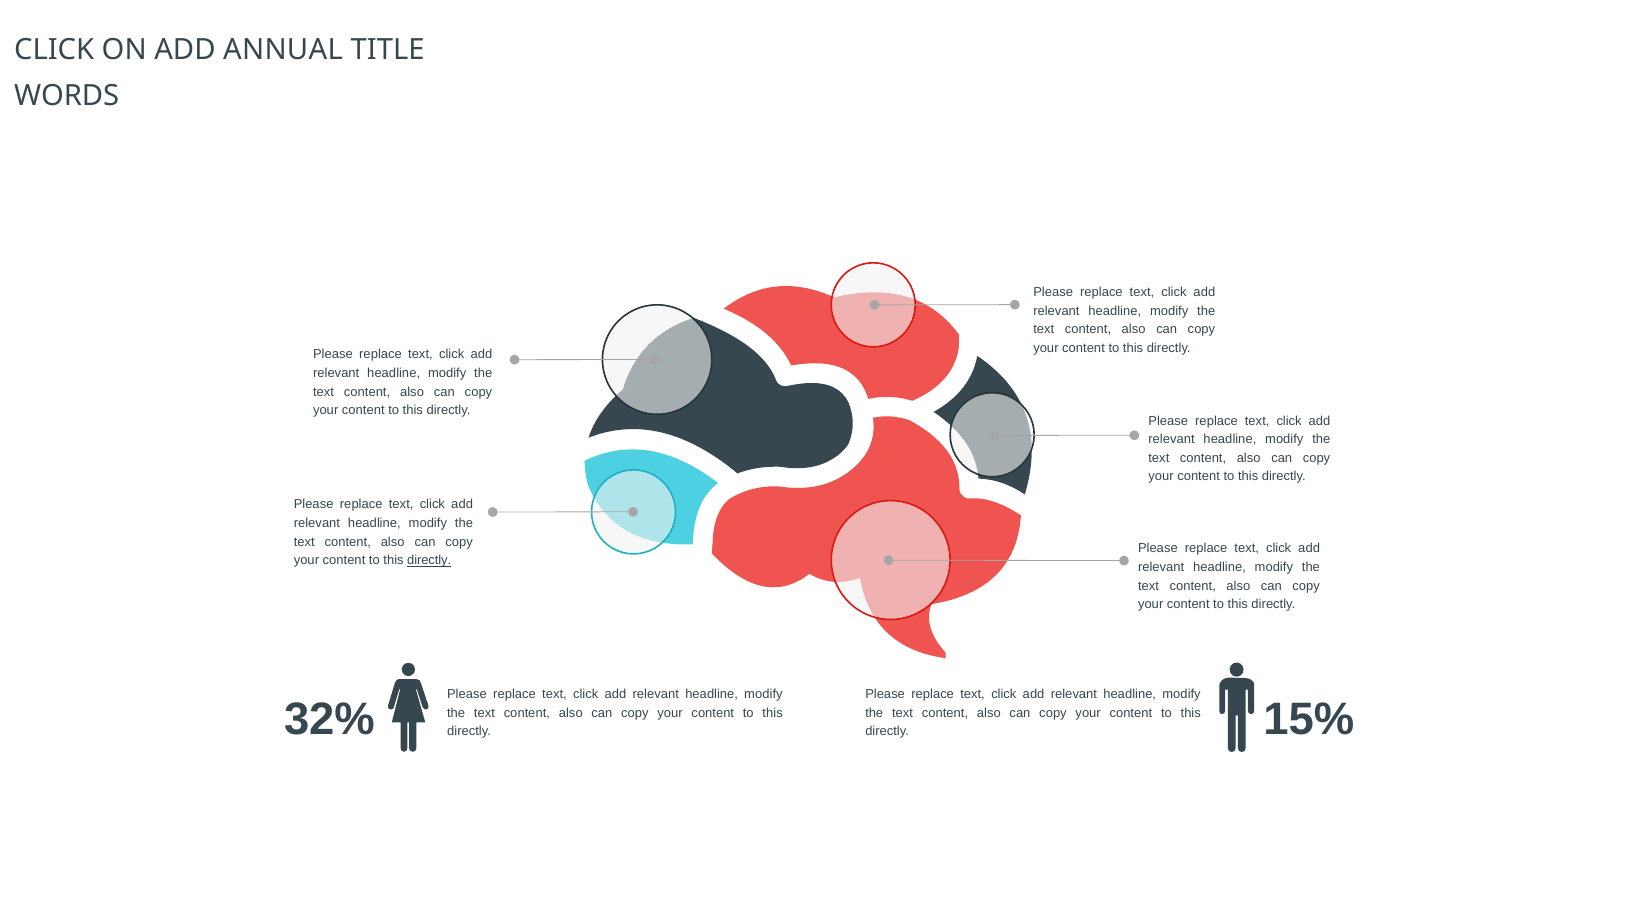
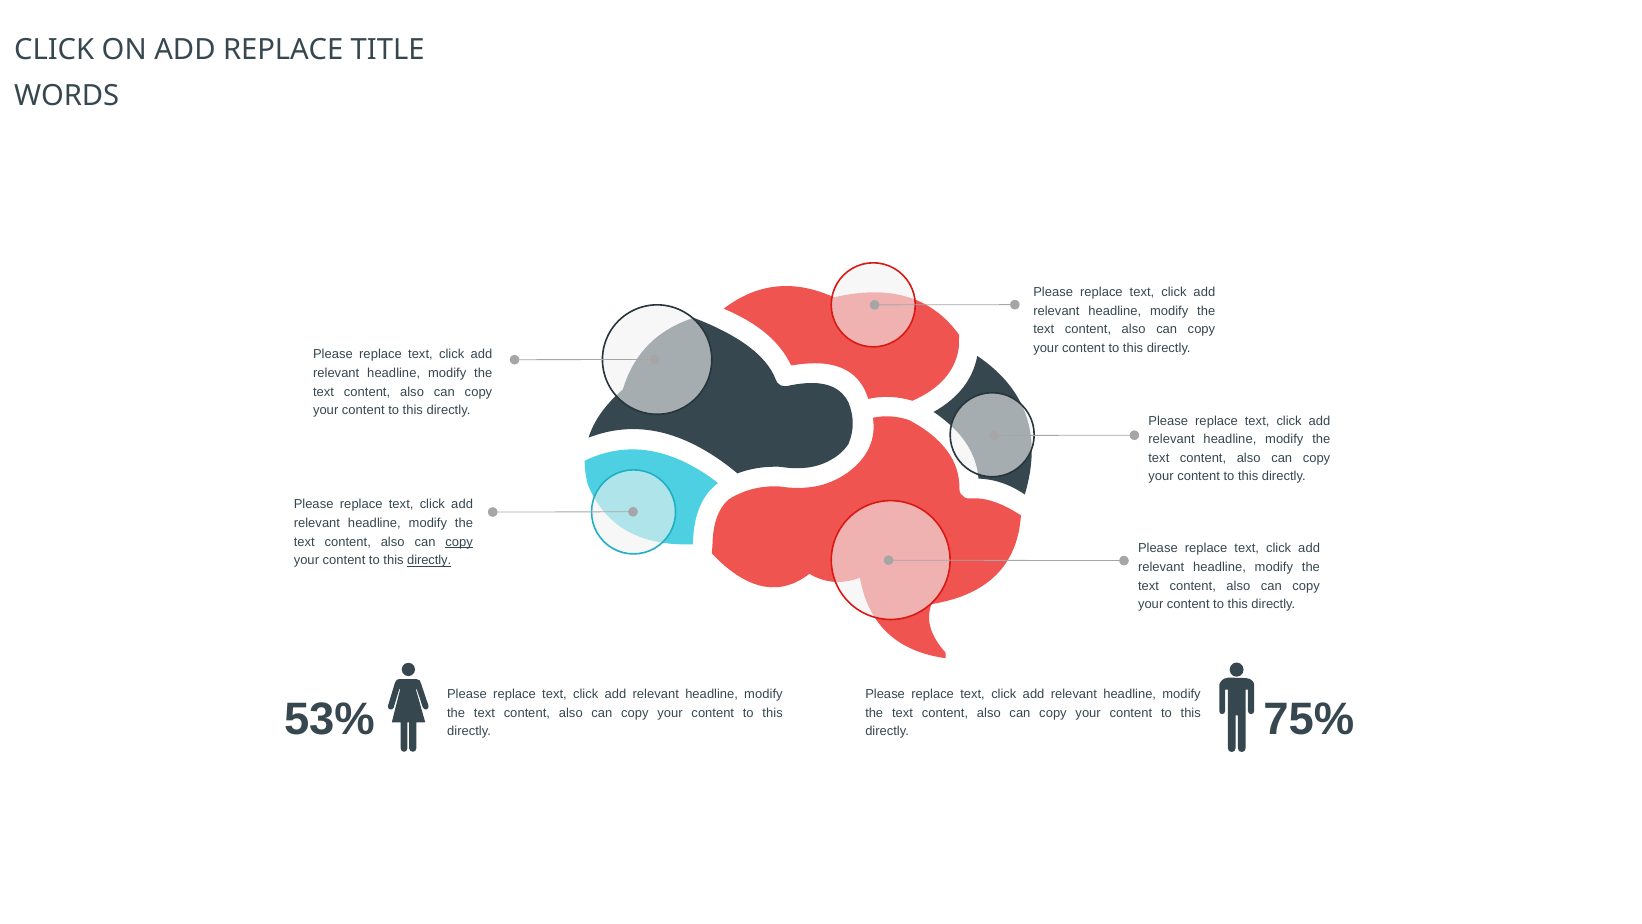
ADD ANNUAL: ANNUAL -> REPLACE (283, 50)
copy underline: none -> present (459, 542)
32%: 32% -> 53% (329, 720)
15%: 15% -> 75% (1309, 720)
